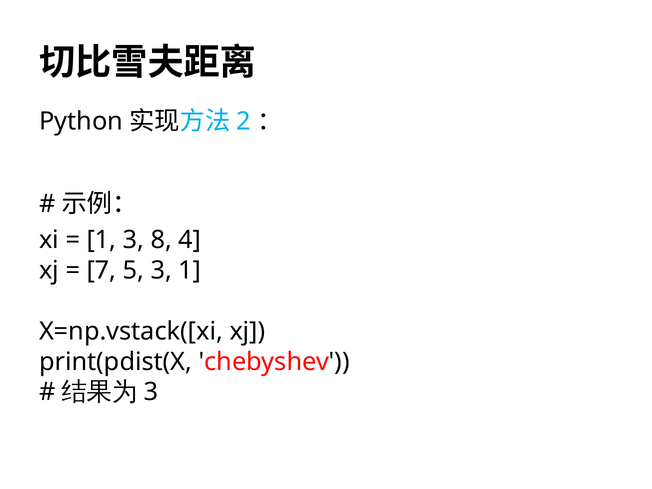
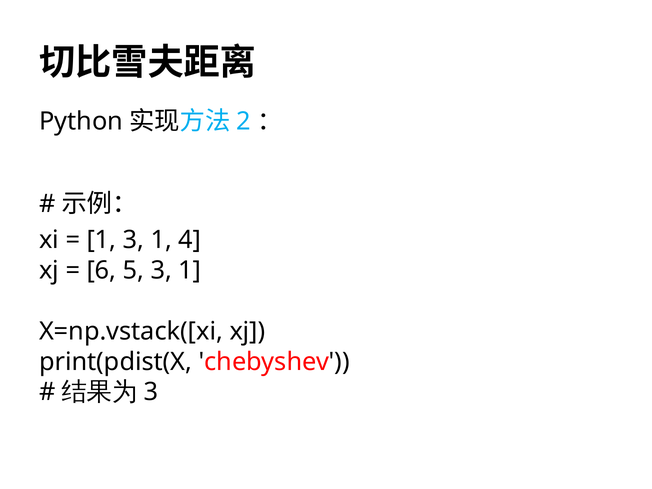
1 3 8: 8 -> 1 (161, 240)
7: 7 -> 6 (101, 270)
